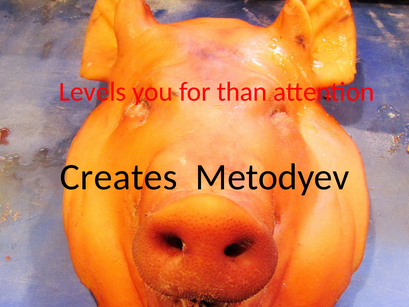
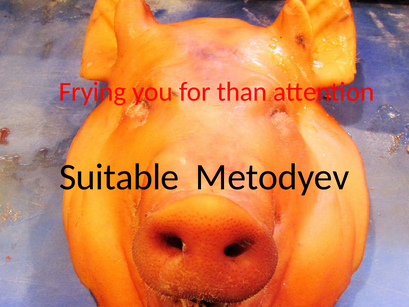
Levels: Levels -> Frying (92, 92)
Creates: Creates -> Suitable (119, 177)
